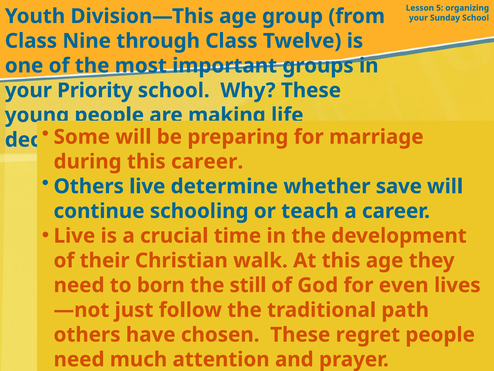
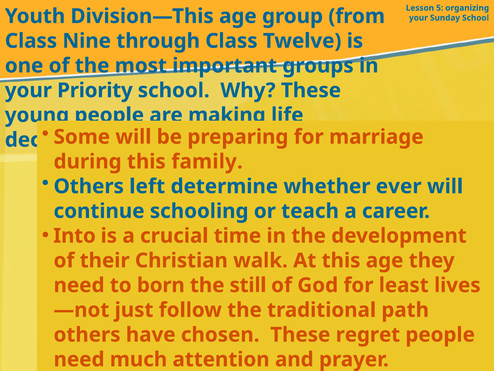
this career: career -> family (207, 161)
Others live: live -> left (147, 186)
save: save -> ever (399, 186)
Live: Live -> Into (75, 236)
even: even -> least (404, 285)
